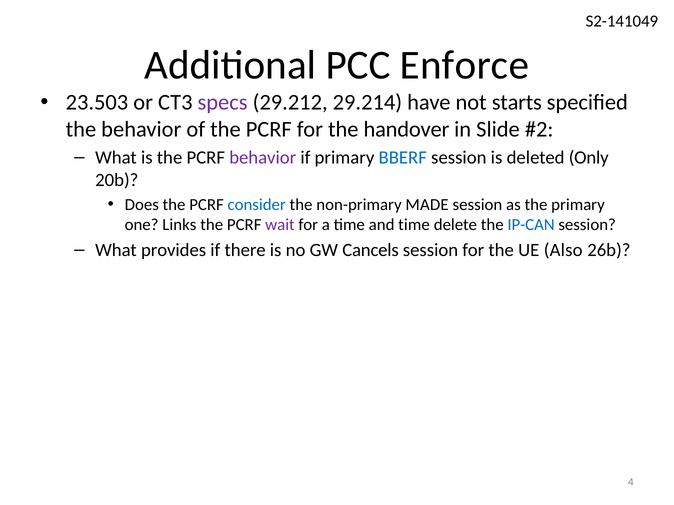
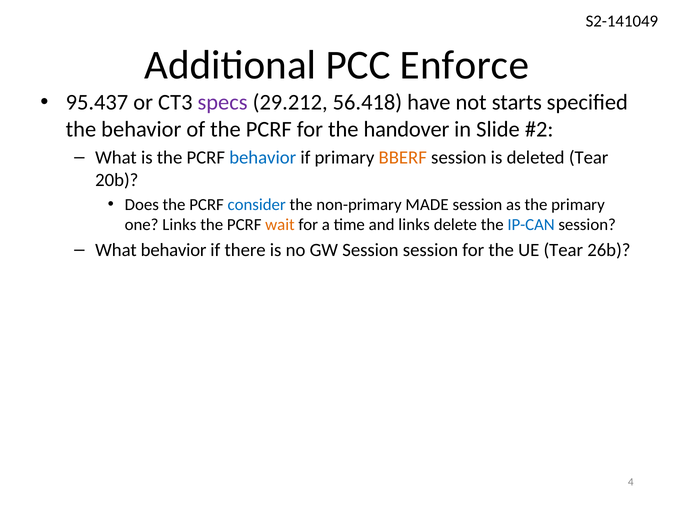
23.503: 23.503 -> 95.437 (97, 103)
29.214: 29.214 -> 56.418 (367, 103)
behavior colour: purple -> blue (263, 158)
BBERF colour: blue -> orange (403, 158)
deleted Only: Only -> Tear (589, 158)
wait colour: purple -> orange (280, 225)
and time: time -> links (414, 225)
What provides: provides -> behavior (174, 250)
GW Cancels: Cancels -> Session (370, 250)
UE Also: Also -> Tear (563, 250)
